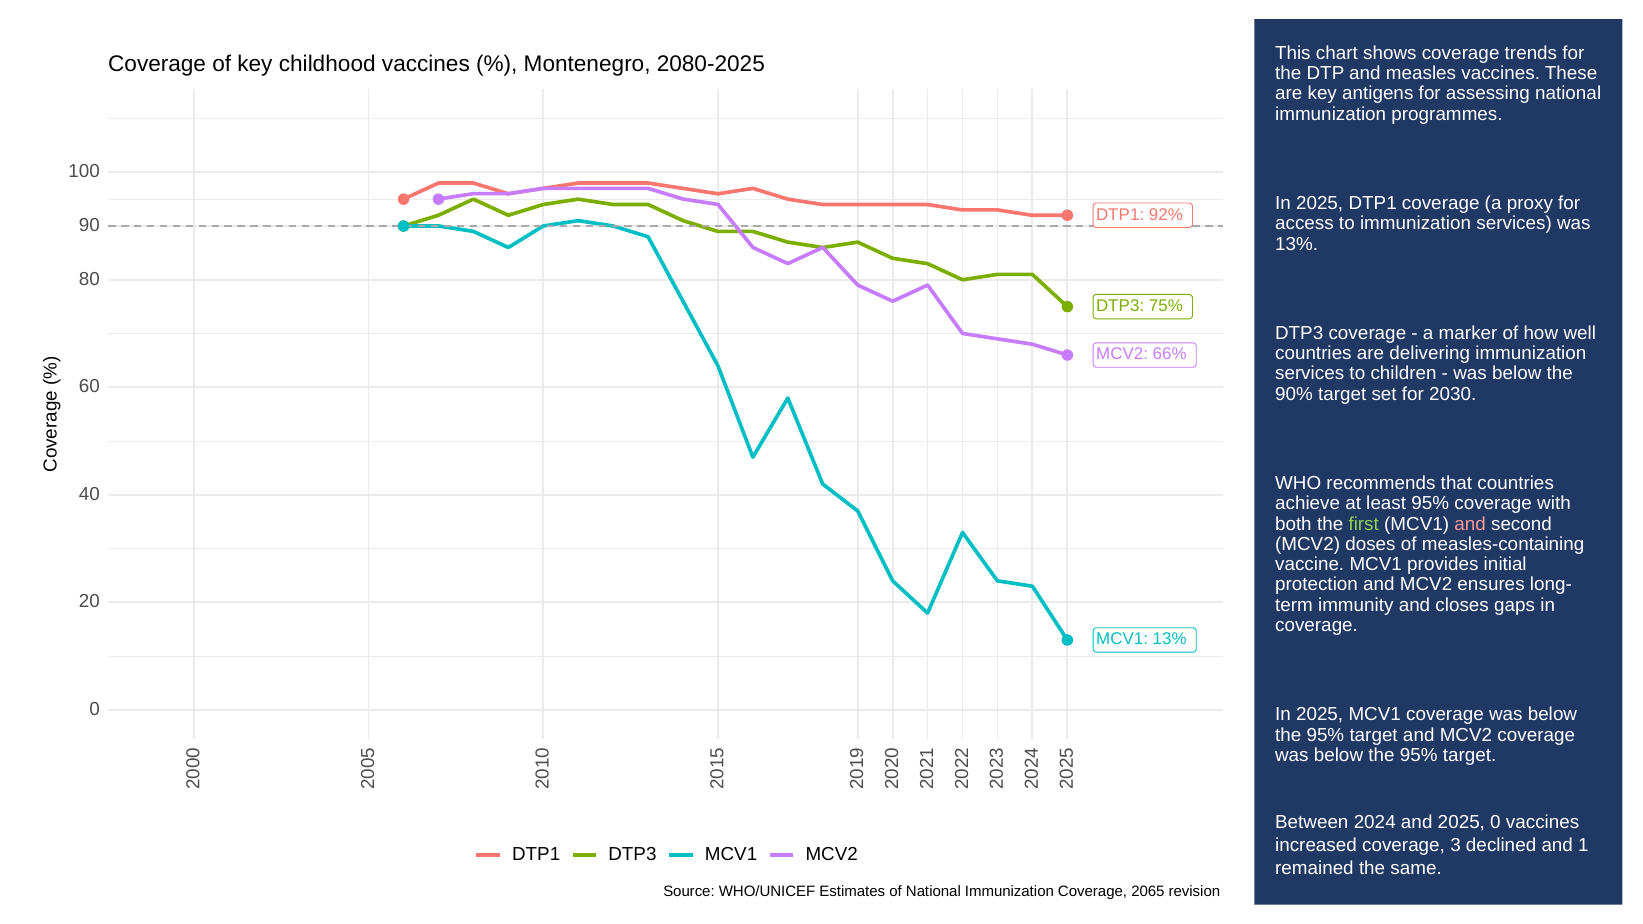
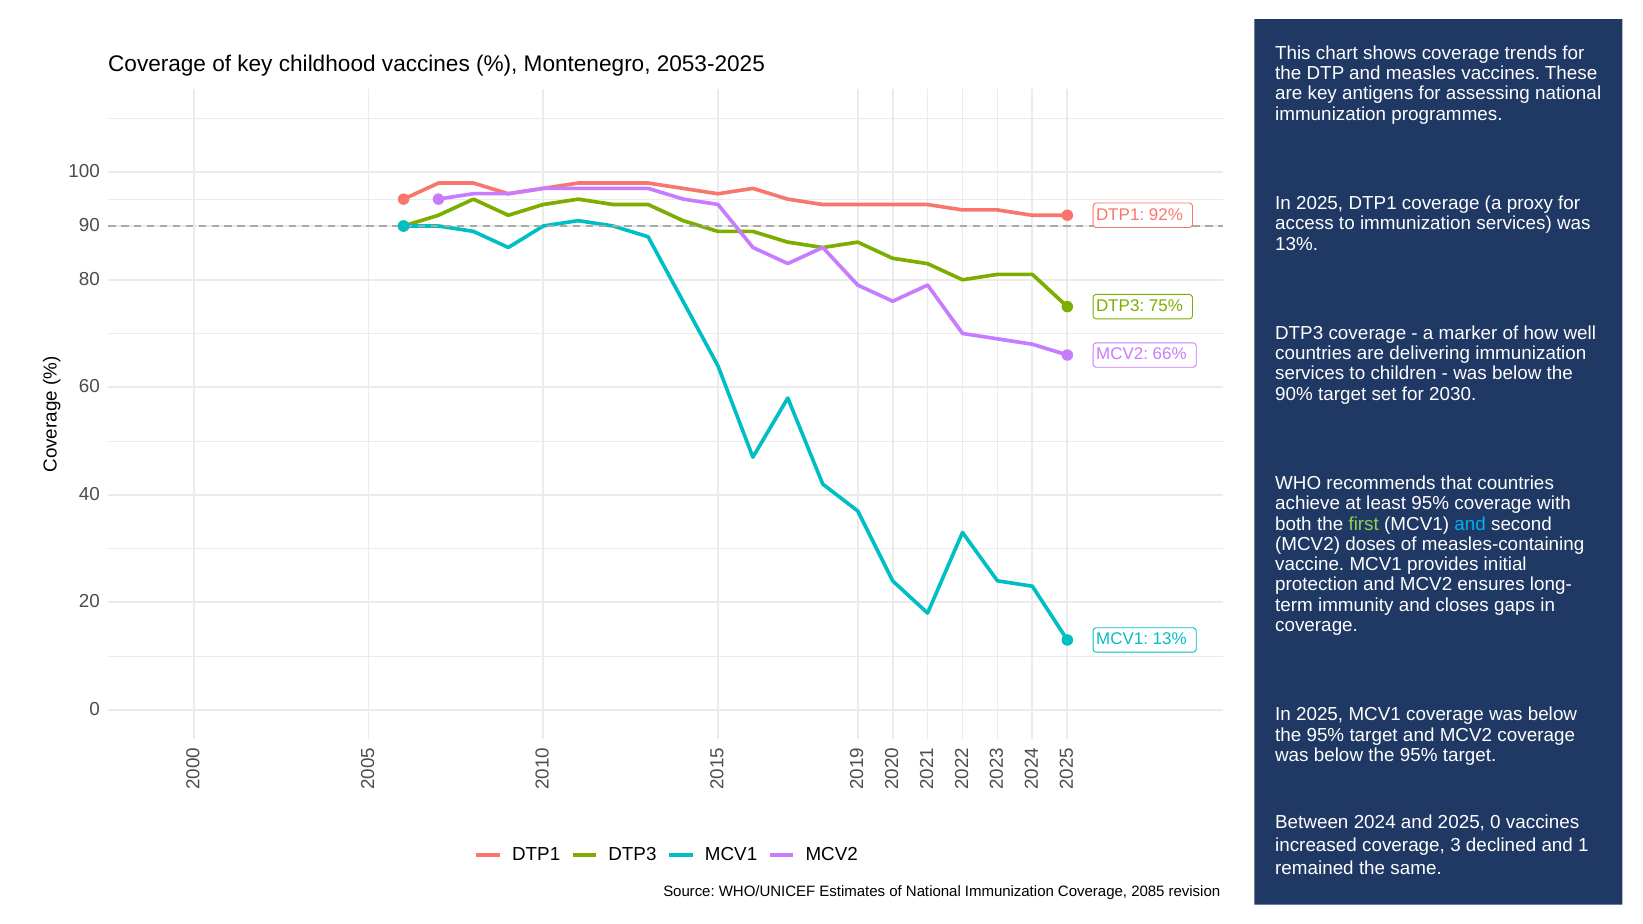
2080-2025: 2080-2025 -> 2053-2025 (711, 64)
and colour: pink -> light blue (1470, 524)
2065: 2065 -> 2085 (1148, 892)
